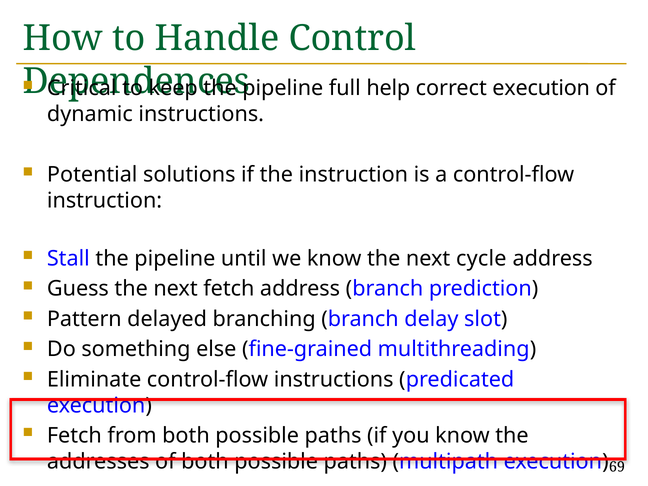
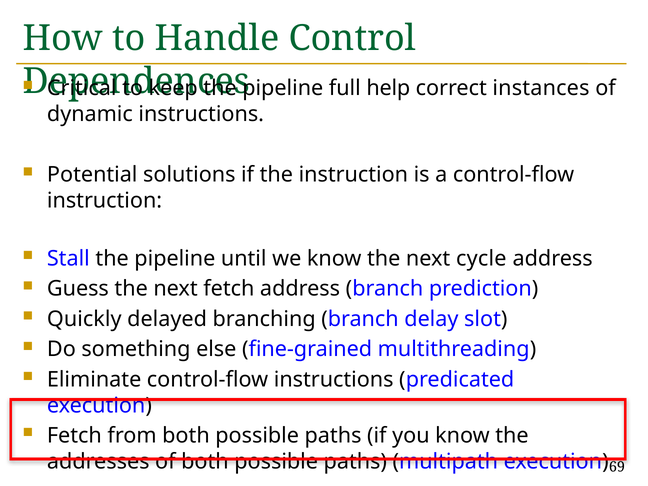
correct execution: execution -> instances (541, 88)
Pattern: Pattern -> Quickly (84, 319)
